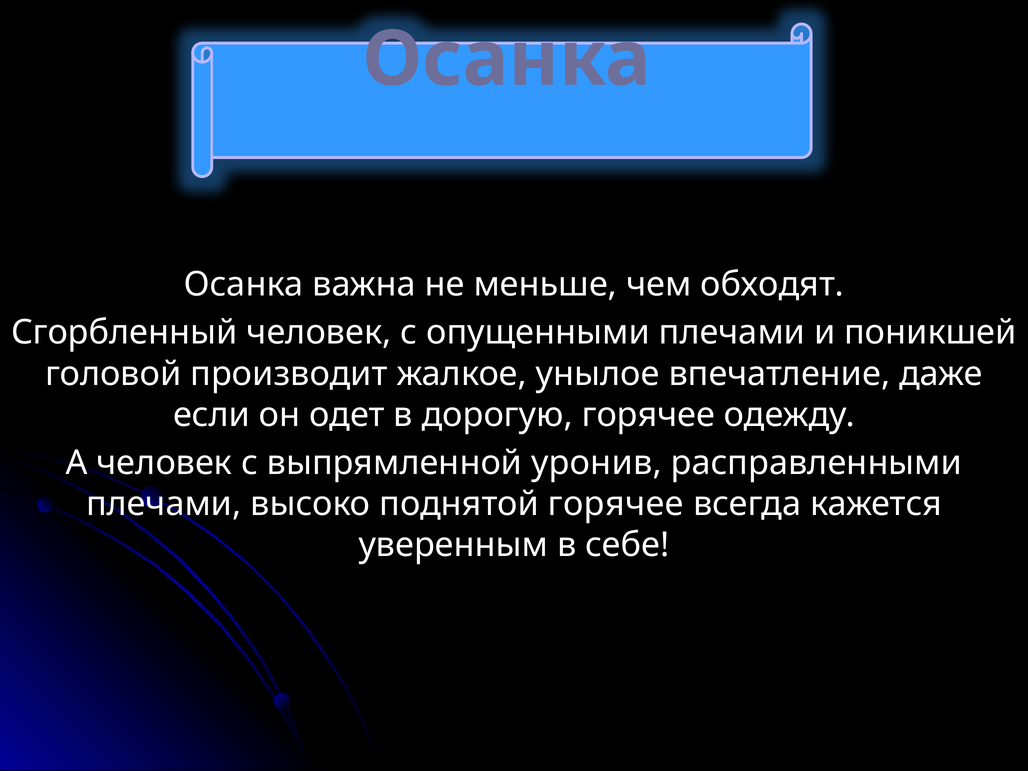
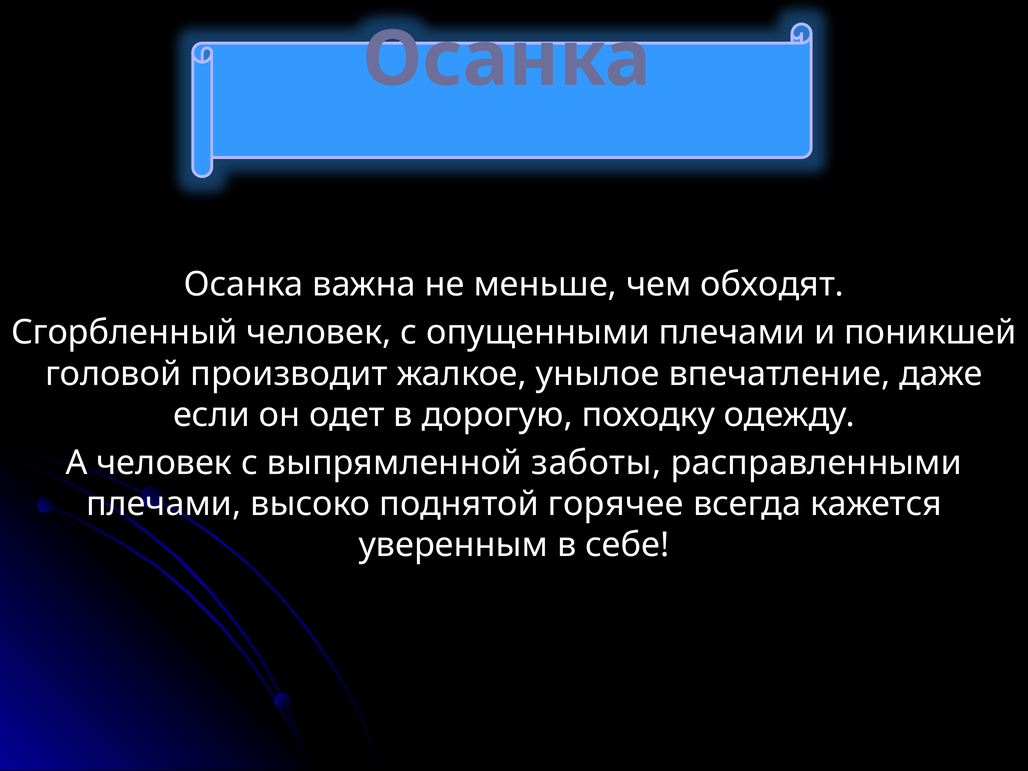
дорогую горячее: горячее -> походку (648, 415)
уронив: уронив -> заботы (596, 463)
